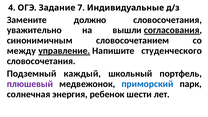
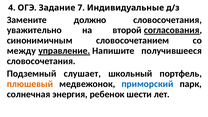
вышли: вышли -> второй (127, 30)
студенческого: студенческого -> получившееся (172, 51)
каждый: каждый -> слушает (82, 74)
плюшевый colour: purple -> orange (30, 84)
